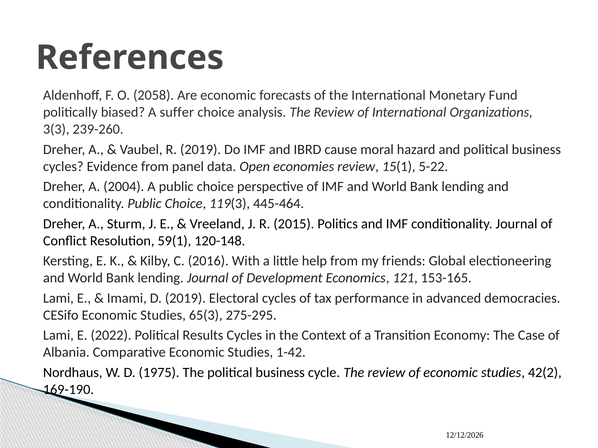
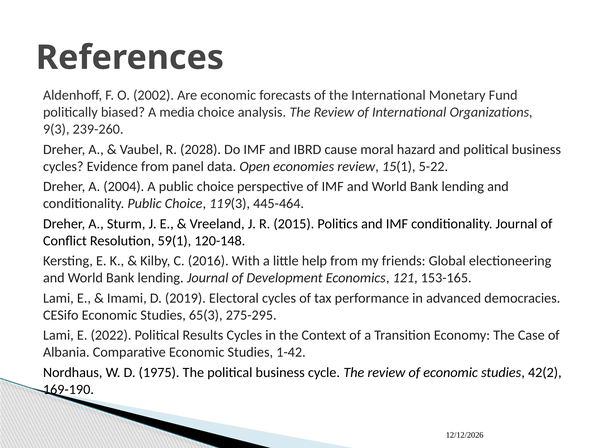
2058: 2058 -> 2002 (154, 95)
suffer: suffer -> media (177, 112)
3(3: 3(3 -> 9(3 (56, 129)
R 2019: 2019 -> 2028 (201, 150)
